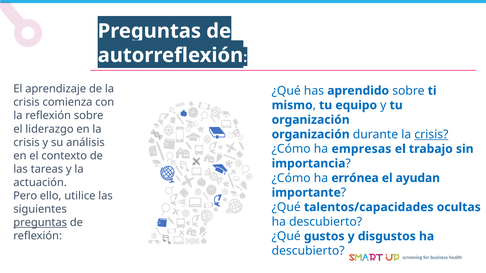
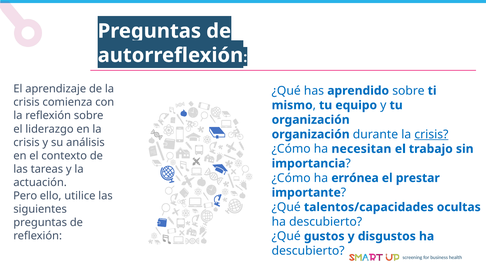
empresas: empresas -> necesitan (361, 149)
ayudan: ayudan -> prestar (418, 178)
preguntas underline: present -> none (40, 223)
